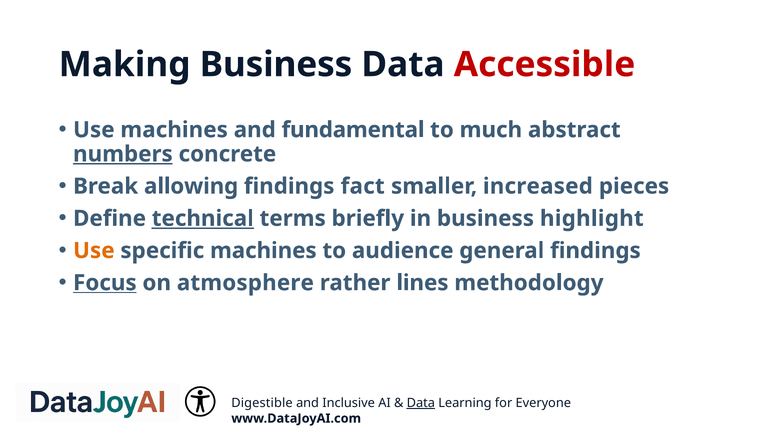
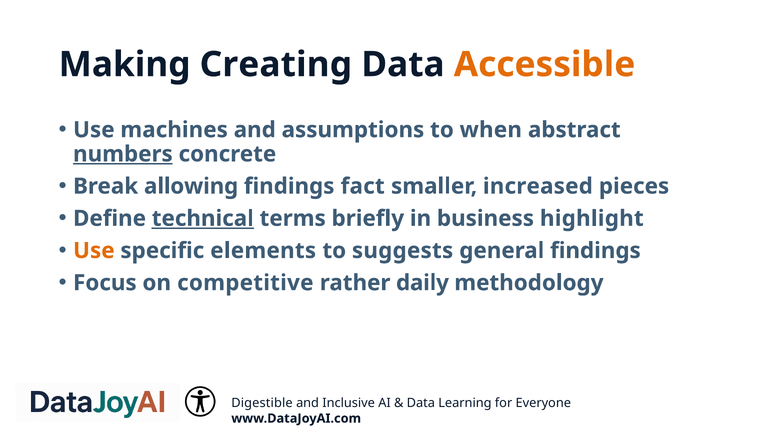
Making Business: Business -> Creating (276, 65)
Accessible colour: red -> orange (545, 65)
fundamental: fundamental -> assumptions (353, 130)
much: much -> when (491, 130)
specific machines: machines -> elements (263, 251)
audience: audience -> suggests (403, 251)
Focus underline: present -> none (105, 283)
atmosphere: atmosphere -> competitive (245, 283)
lines: lines -> daily (422, 283)
Data underline: present -> none (421, 404)
